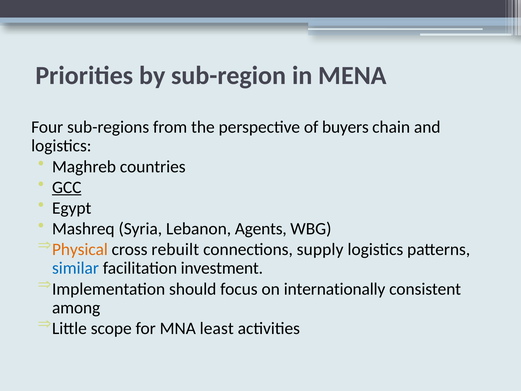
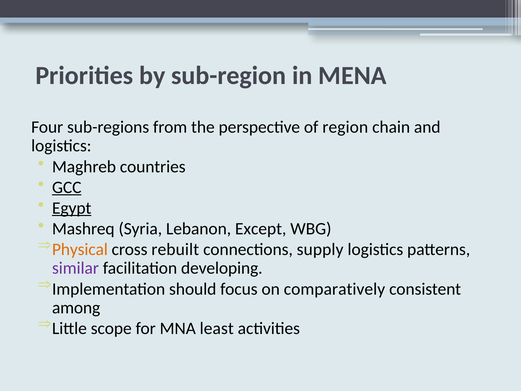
buyers: buyers -> region (345, 127)
Egypt underline: none -> present (72, 208)
Agents: Agents -> Except (261, 229)
similar colour: blue -> purple (75, 268)
investment: investment -> developing (222, 268)
internationally: internationally -> comparatively (334, 289)
